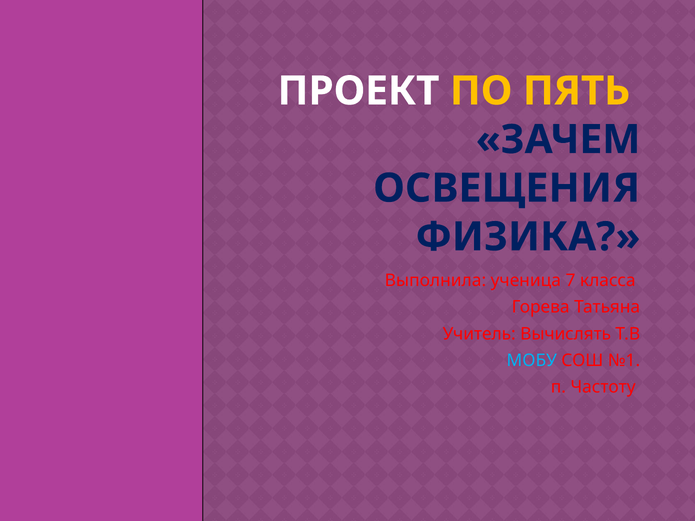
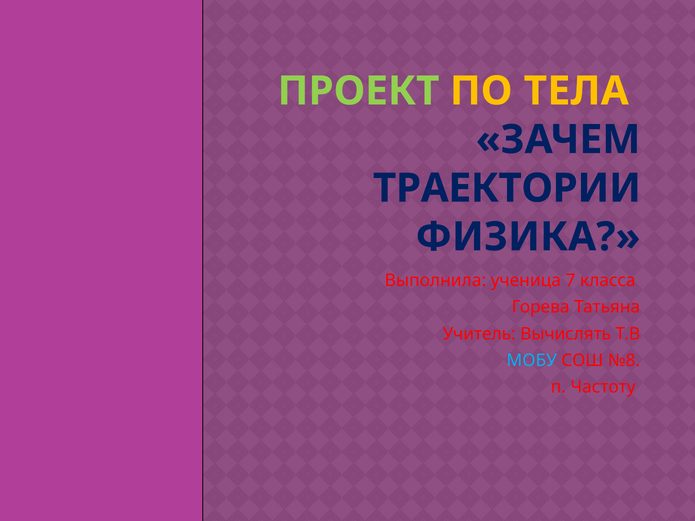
ПРОЕКТ colour: white -> light green (358, 91)
ПЯТЬ: ПЯТЬ -> ТЕЛА (576, 91)
ОСВЕЩЕНИЯ: ОСВЕЩЕНИЯ -> ТРАЕКТОРИИ (507, 188)
№1: №1 -> №8 (624, 361)
